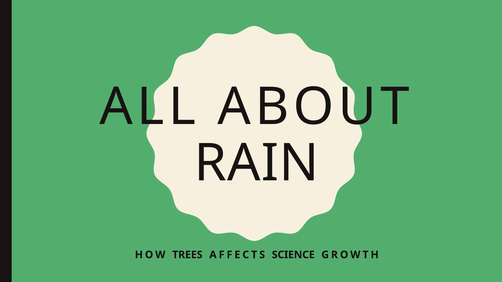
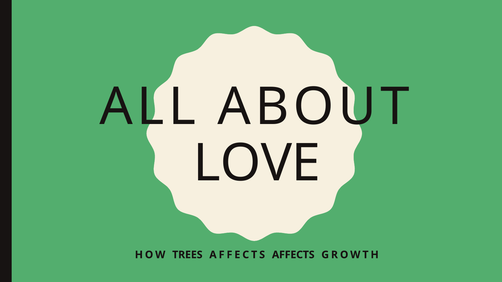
RAIN: RAIN -> LOVE (257, 164)
AFFECTS SCIENCE: SCIENCE -> AFFECTS (293, 255)
